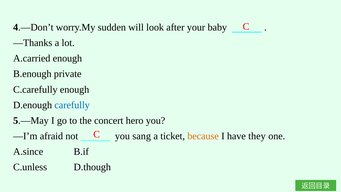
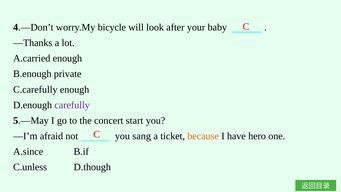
sudden: sudden -> bicycle (112, 27)
carefully colour: blue -> purple (72, 105)
hero: hero -> start (135, 120)
they: they -> hero (257, 136)
